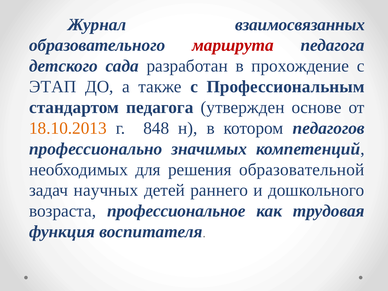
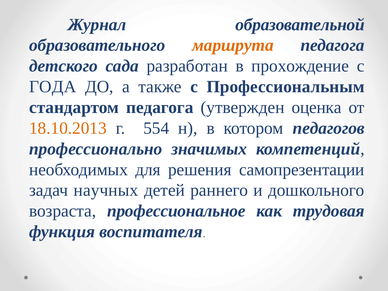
взаимосвязанных: взаимосвязанных -> образовательной (300, 25)
маршрута colour: red -> orange (233, 45)
ЭТАП: ЭТАП -> ГОДА (53, 87)
основе: основе -> оценка (317, 107)
848: 848 -> 554 (156, 128)
образовательной: образовательной -> самопрезентации (302, 170)
